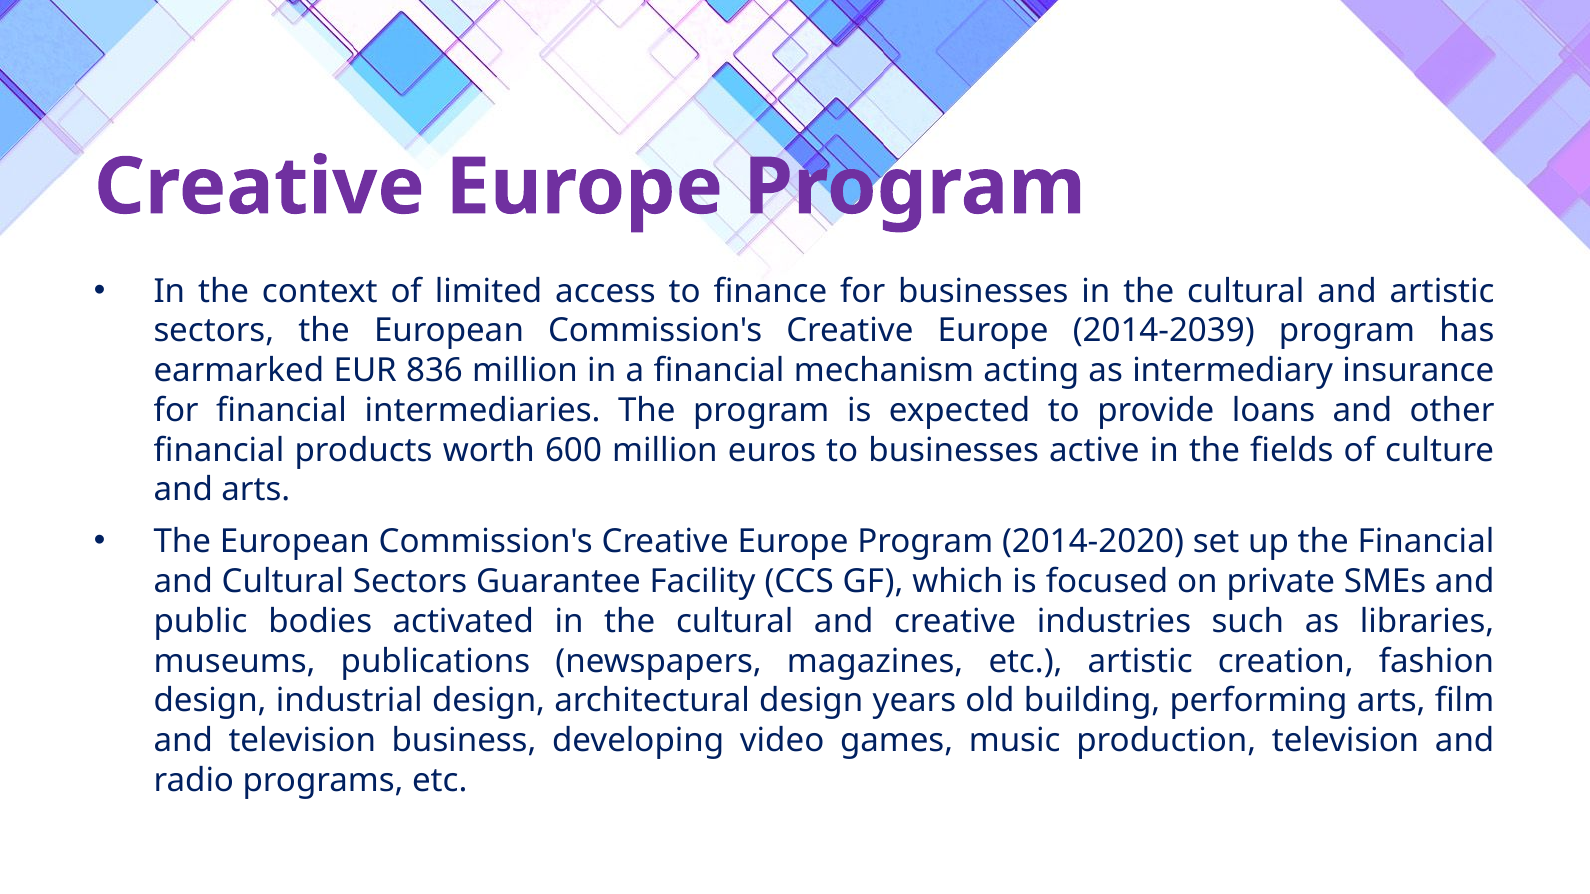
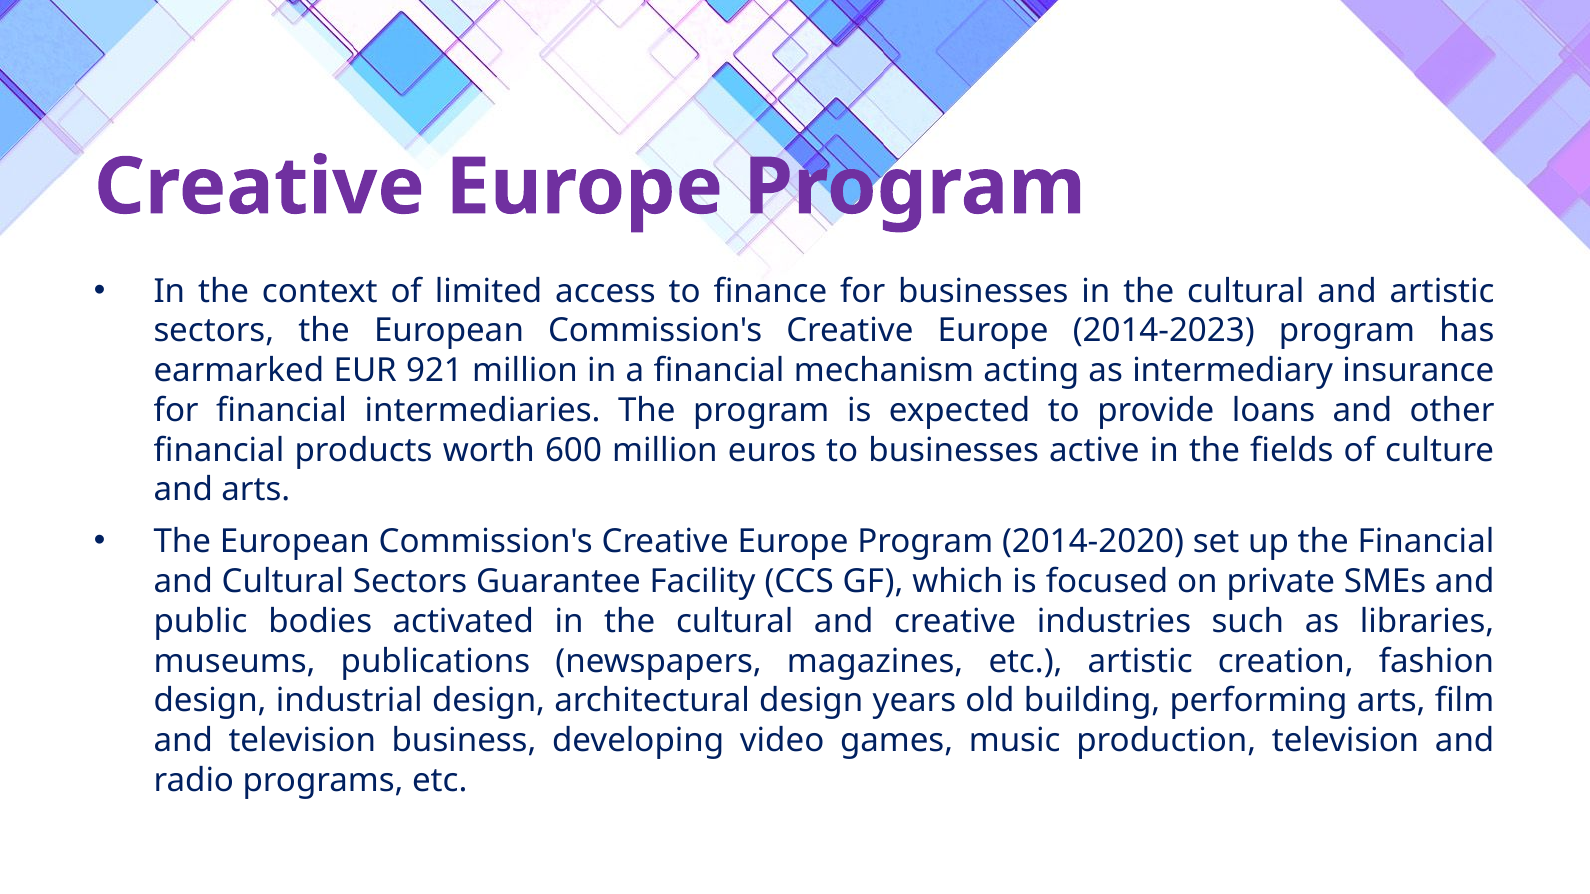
2014-2039: 2014-2039 -> 2014-2023 (1164, 331)
836: 836 -> 921 (434, 371)
